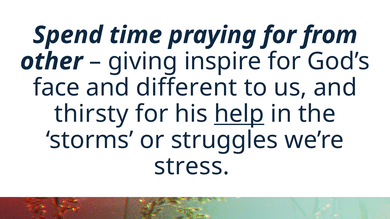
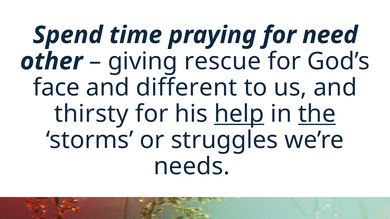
from: from -> need (330, 35)
inspire: inspire -> rescue (223, 61)
the underline: none -> present (317, 114)
stress: stress -> needs (192, 167)
